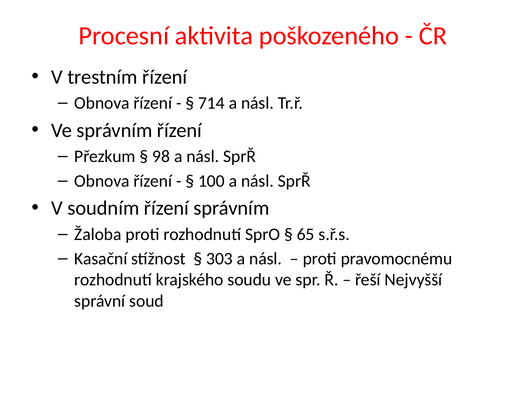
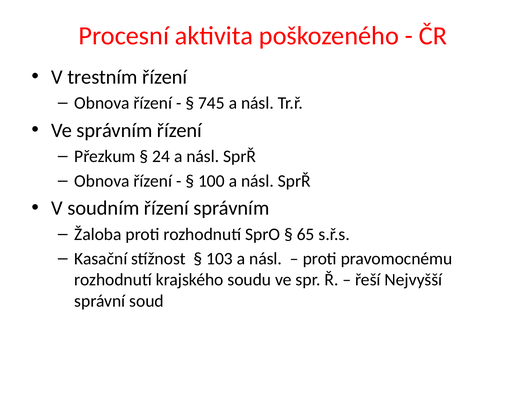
714: 714 -> 745 (211, 103)
98: 98 -> 24 (161, 156)
303: 303 -> 103 (220, 258)
